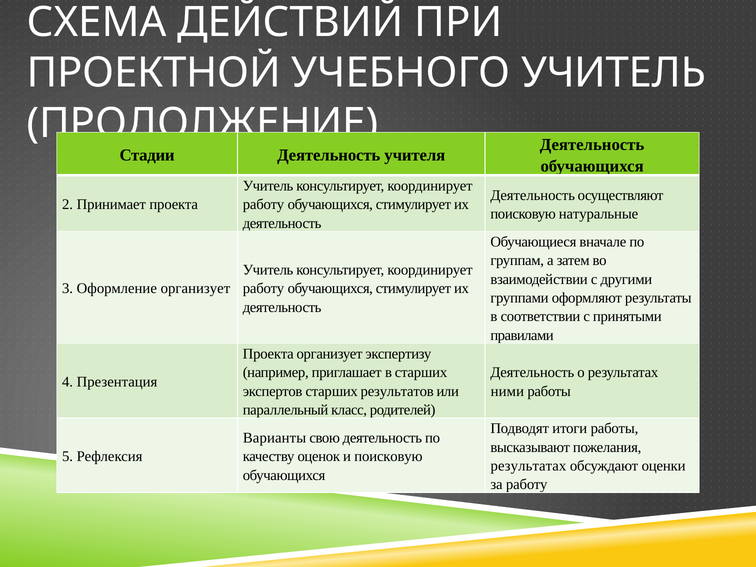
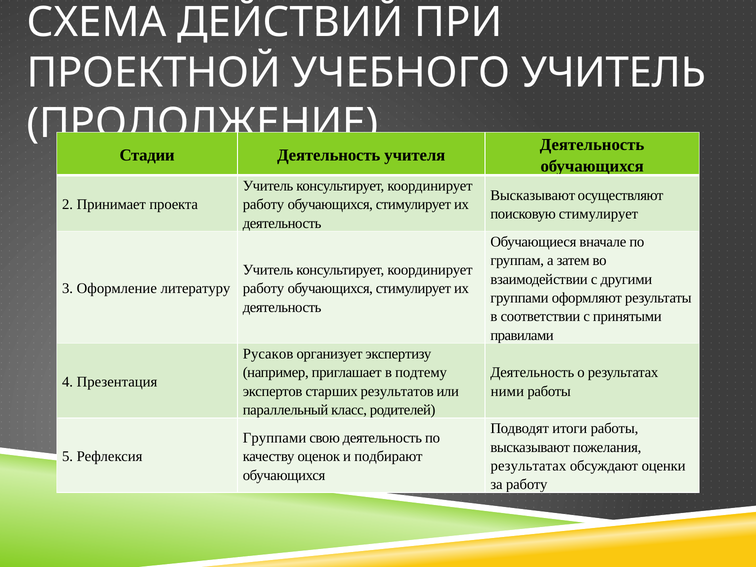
Деятельность: Деятельность -> Высказывают (533, 195)
поисковую натуральные: натуральные -> стимулирует (598, 214)
Оформление организует: организует -> литературу (196, 289)
Проекта: Проекта -> Русаков (268, 354)
старших: старших -> подтему (421, 373)
Варианты: Варианты -> Группами (275, 438)
и поисковую: поисковую -> подбирают (388, 457)
